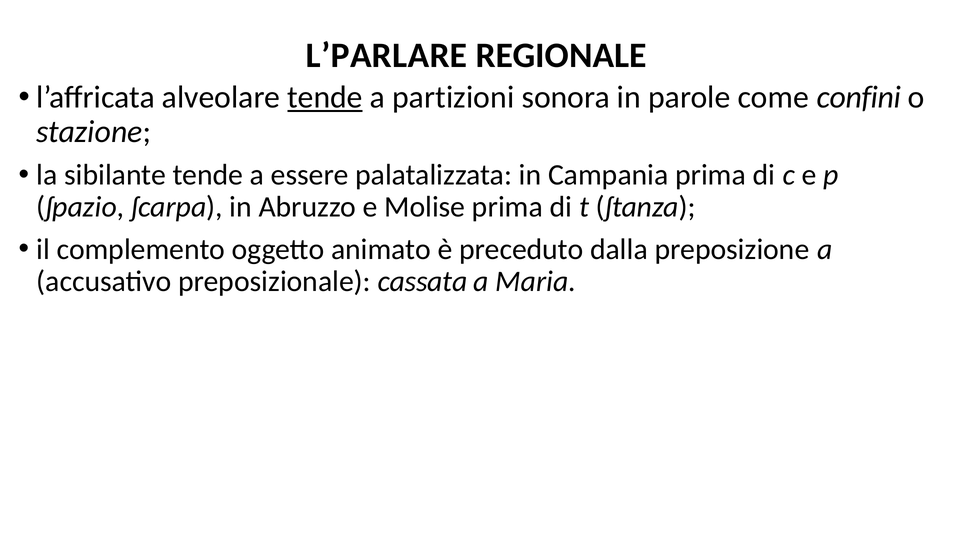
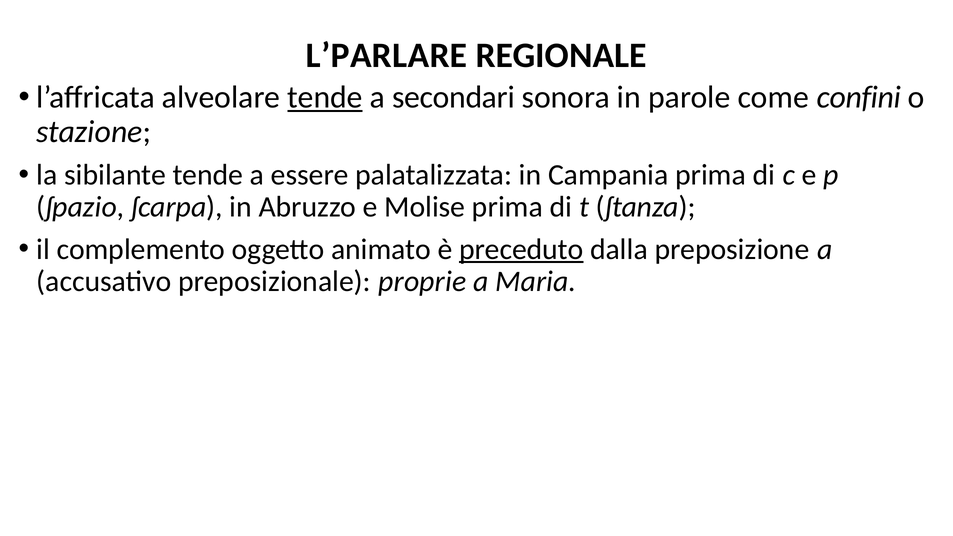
partizioni: partizioni -> secondari (453, 97)
preceduto underline: none -> present (521, 249)
cassata: cassata -> proprie (422, 281)
